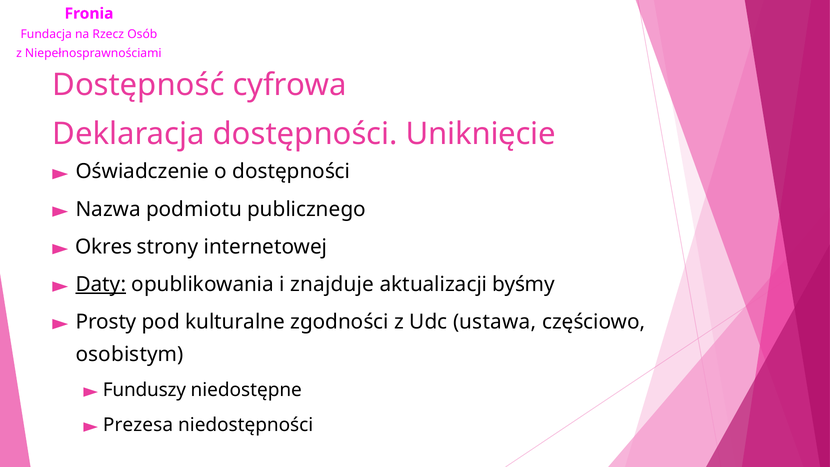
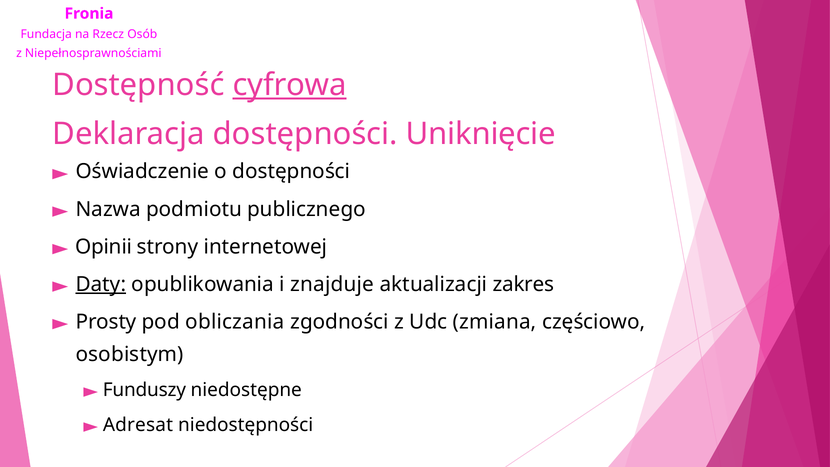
cyfrowa underline: none -> present (290, 85)
Okres: Okres -> Opinii (104, 247)
byśmy: byśmy -> zakres (523, 284)
kulturalne: kulturalne -> obliczania (235, 322)
ustawa: ustawa -> zmiana (495, 322)
Prezesa: Prezesa -> Adresat (138, 425)
